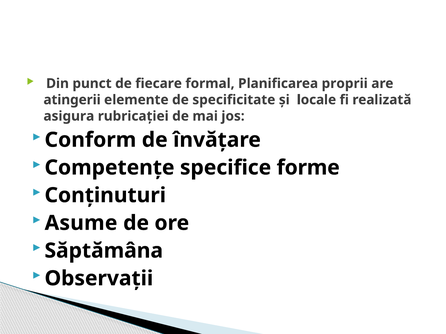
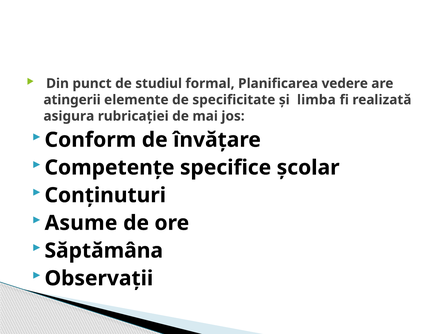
fiecare: fiecare -> studiul (159, 84)
proprii: proprii -> vedere (345, 84)
locale: locale -> limba (316, 100)
forme: forme -> școlar (308, 168)
